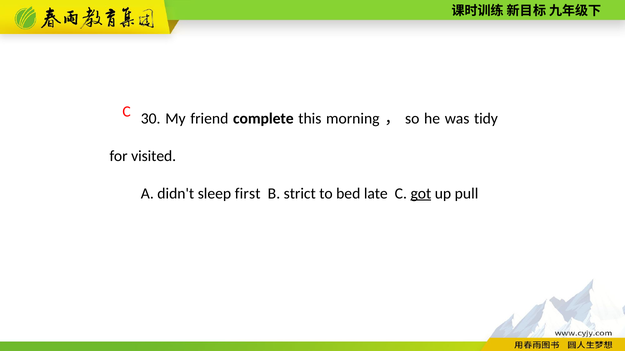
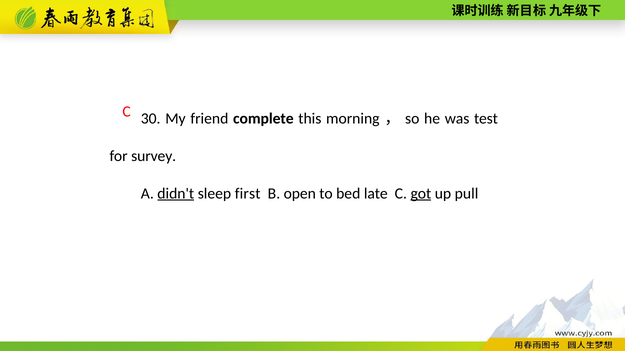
tidy: tidy -> test (486, 119)
visited: visited -> survey (154, 156)
didn't underline: none -> present (176, 194)
strict: strict -> open (300, 194)
